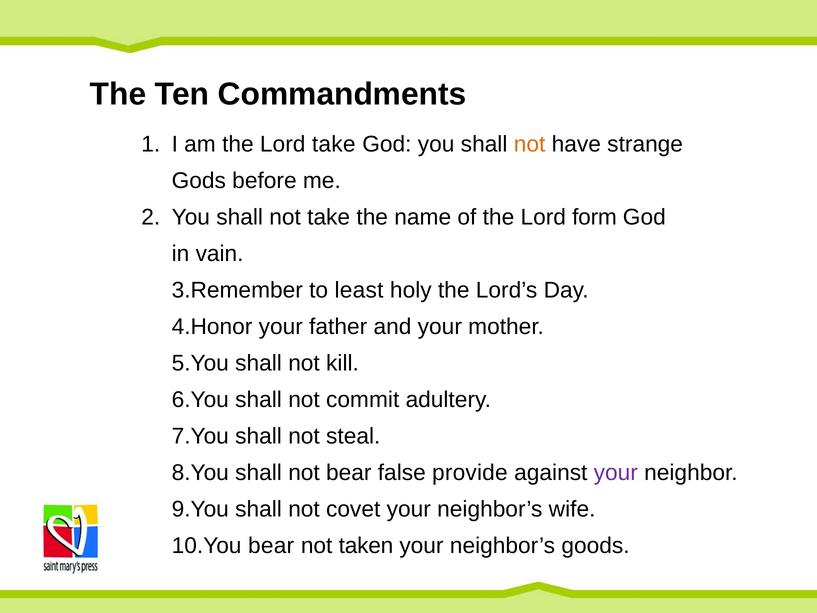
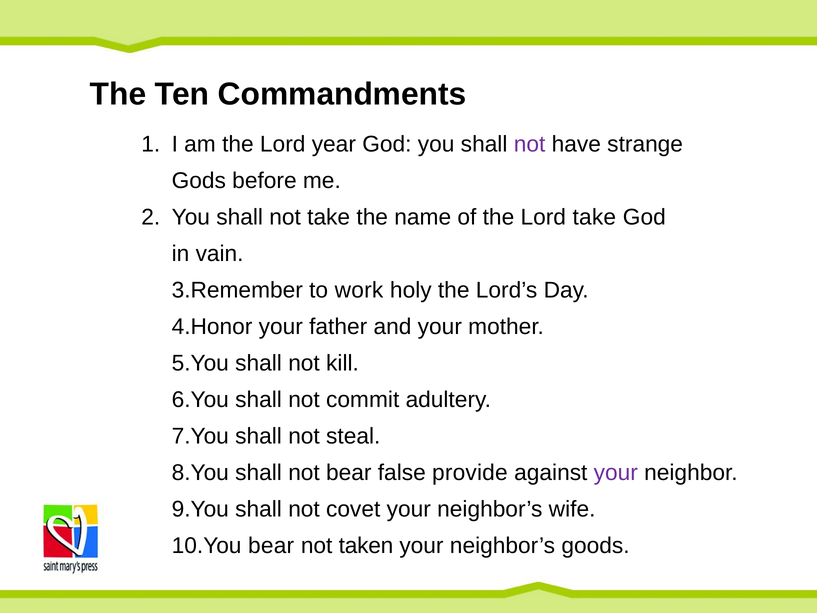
Lord take: take -> year (334, 144)
not colour: orange -> purple (530, 144)
Lord form: form -> take (594, 217)
least: least -> work (359, 290)
